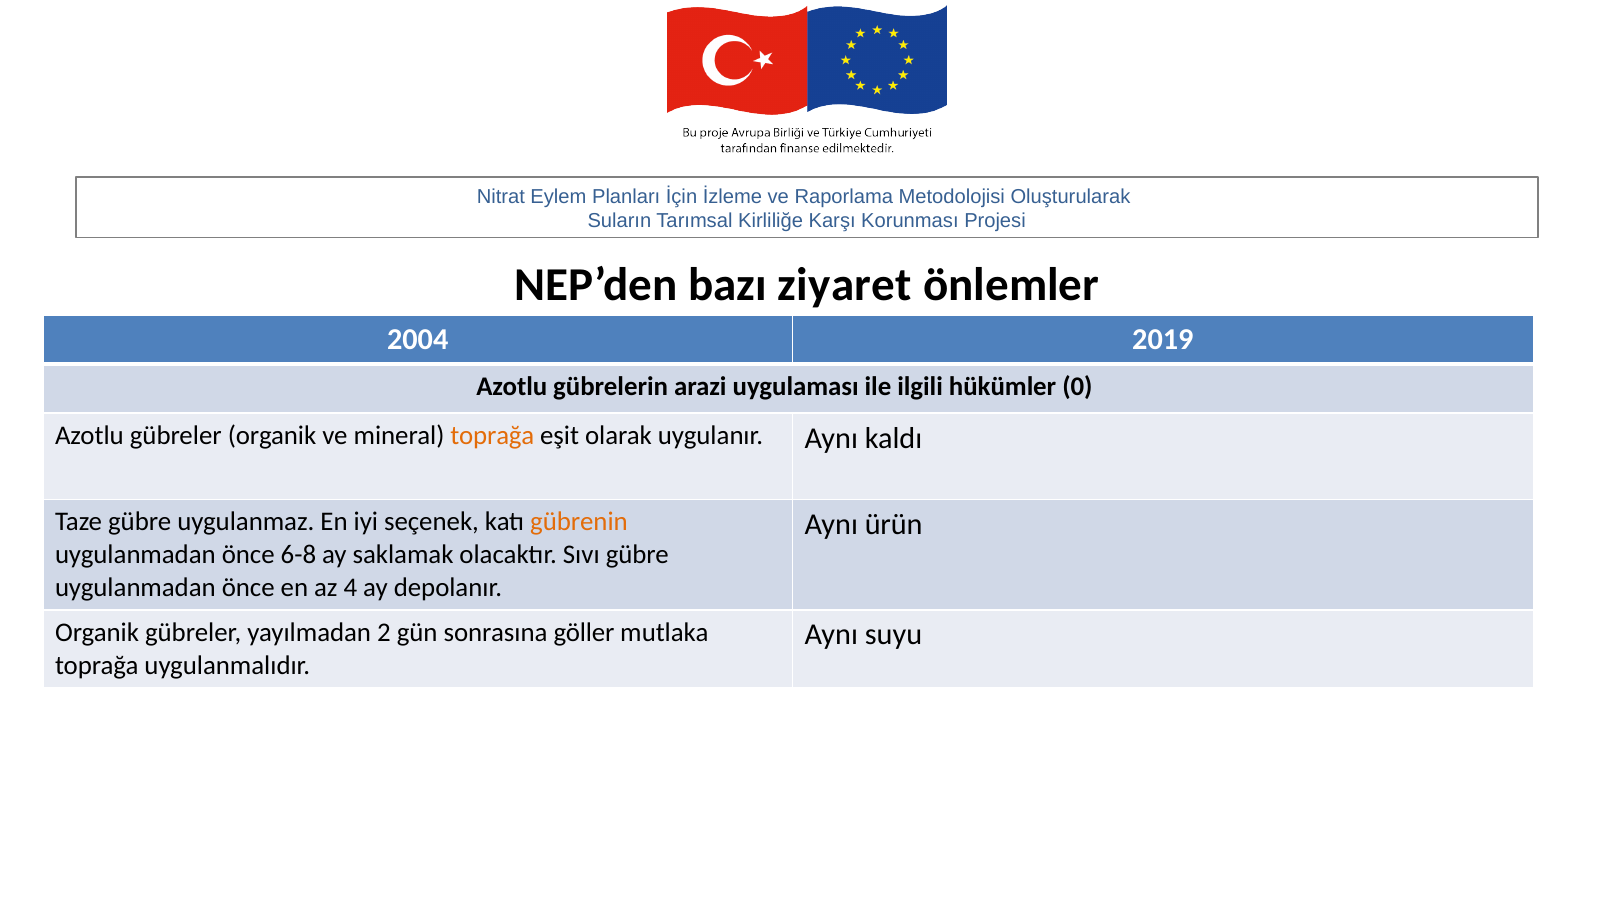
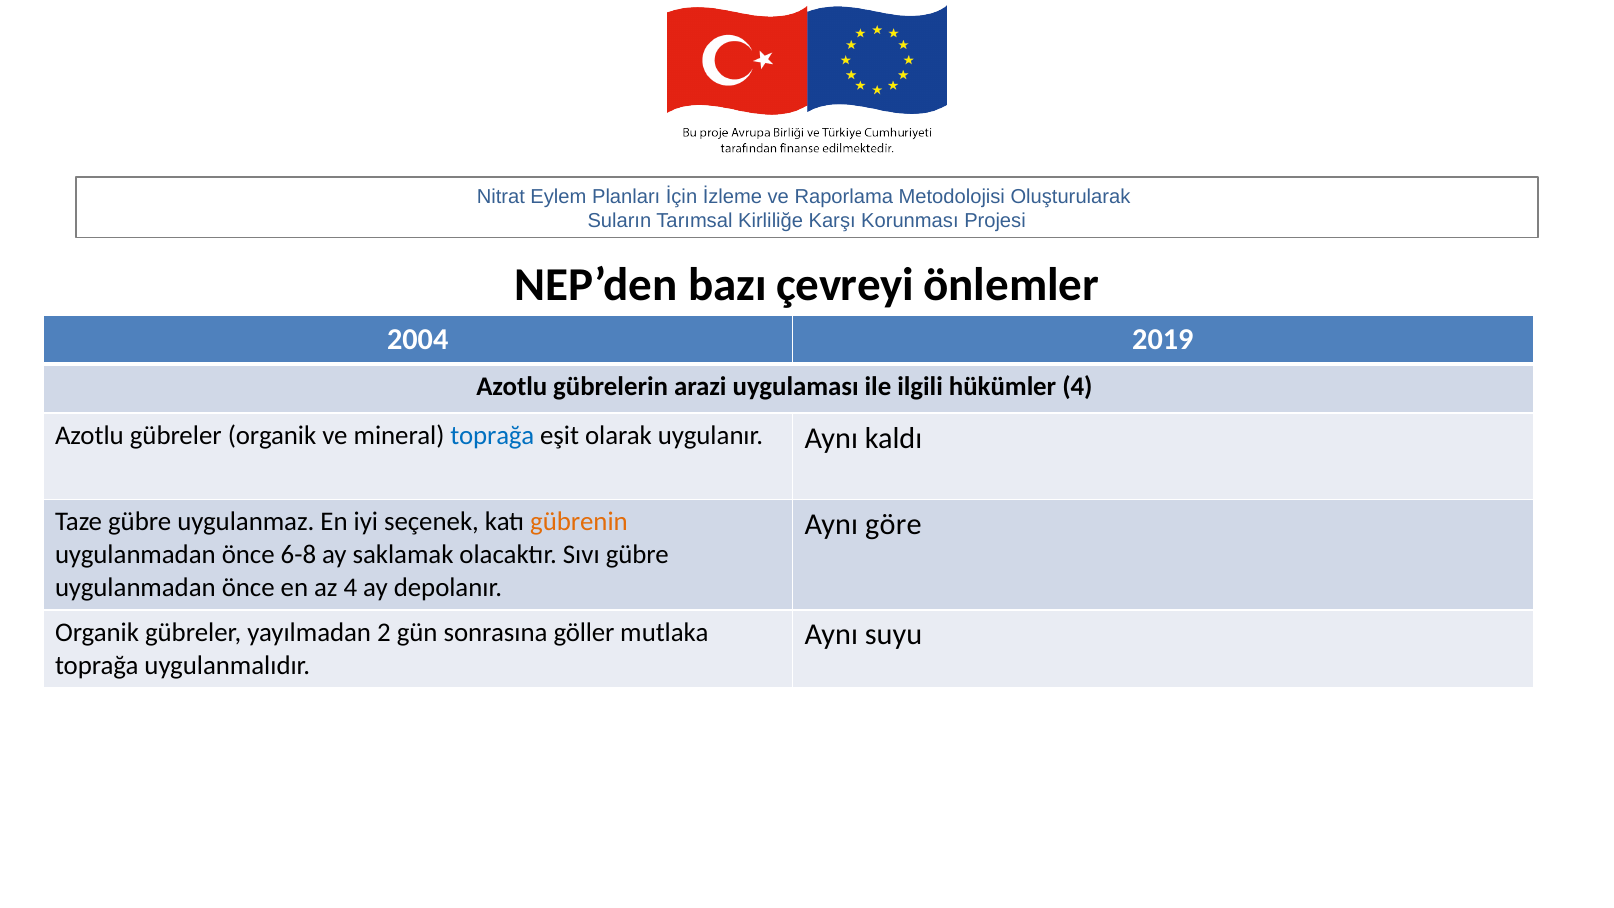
ziyaret: ziyaret -> çevreyi (845, 285)
hükümler 0: 0 -> 4 (1077, 387)
toprağa colour: orange -> blue (492, 436)
ürün: ürün -> göre (893, 524)
